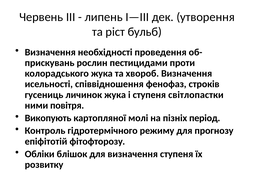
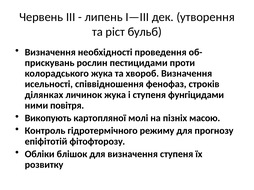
гусениць: гусениць -> ділянках (44, 95)
світлопастки: світлопастки -> фунгіцидами (196, 95)
період: період -> масою (205, 118)
